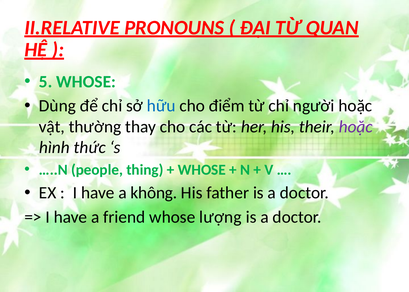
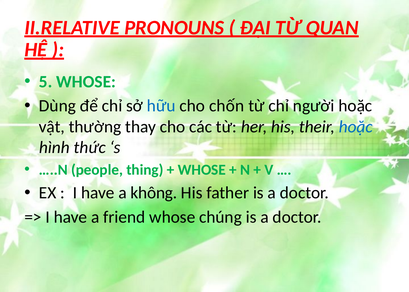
điểm: điểm -> chốn (227, 106)
hoặc colour: purple -> blue (356, 127)
lượng: lượng -> chúng (221, 217)
